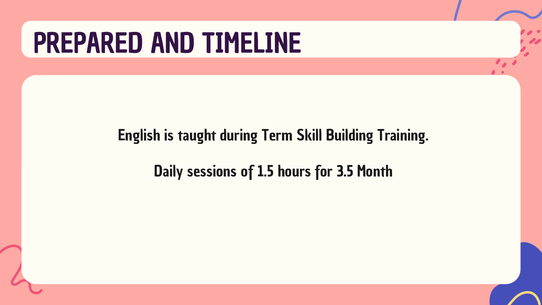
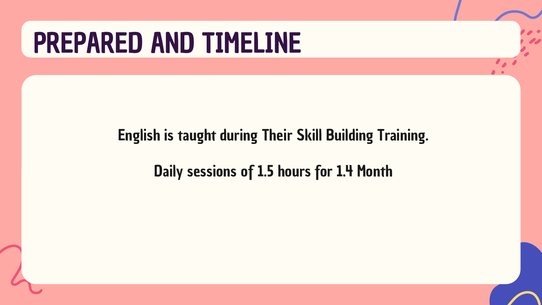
Term: Term -> Their (277, 135)
3.5: 3.5 -> 1.4 (345, 172)
